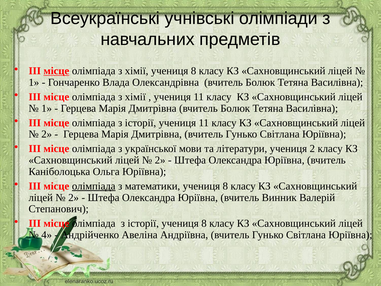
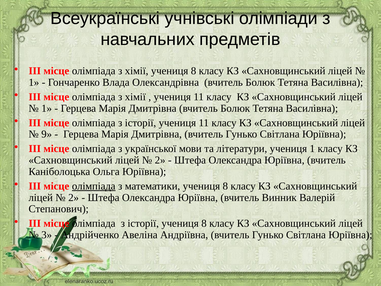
місце underline: present -> none (56, 71)
2: 2 -> 9 (47, 134)
учениця 2: 2 -> 1 (312, 149)
4: 4 -> 3 (47, 235)
